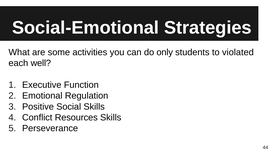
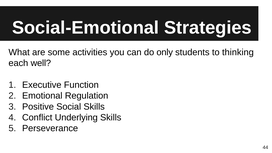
violated: violated -> thinking (238, 52)
Resources: Resources -> Underlying (76, 118)
